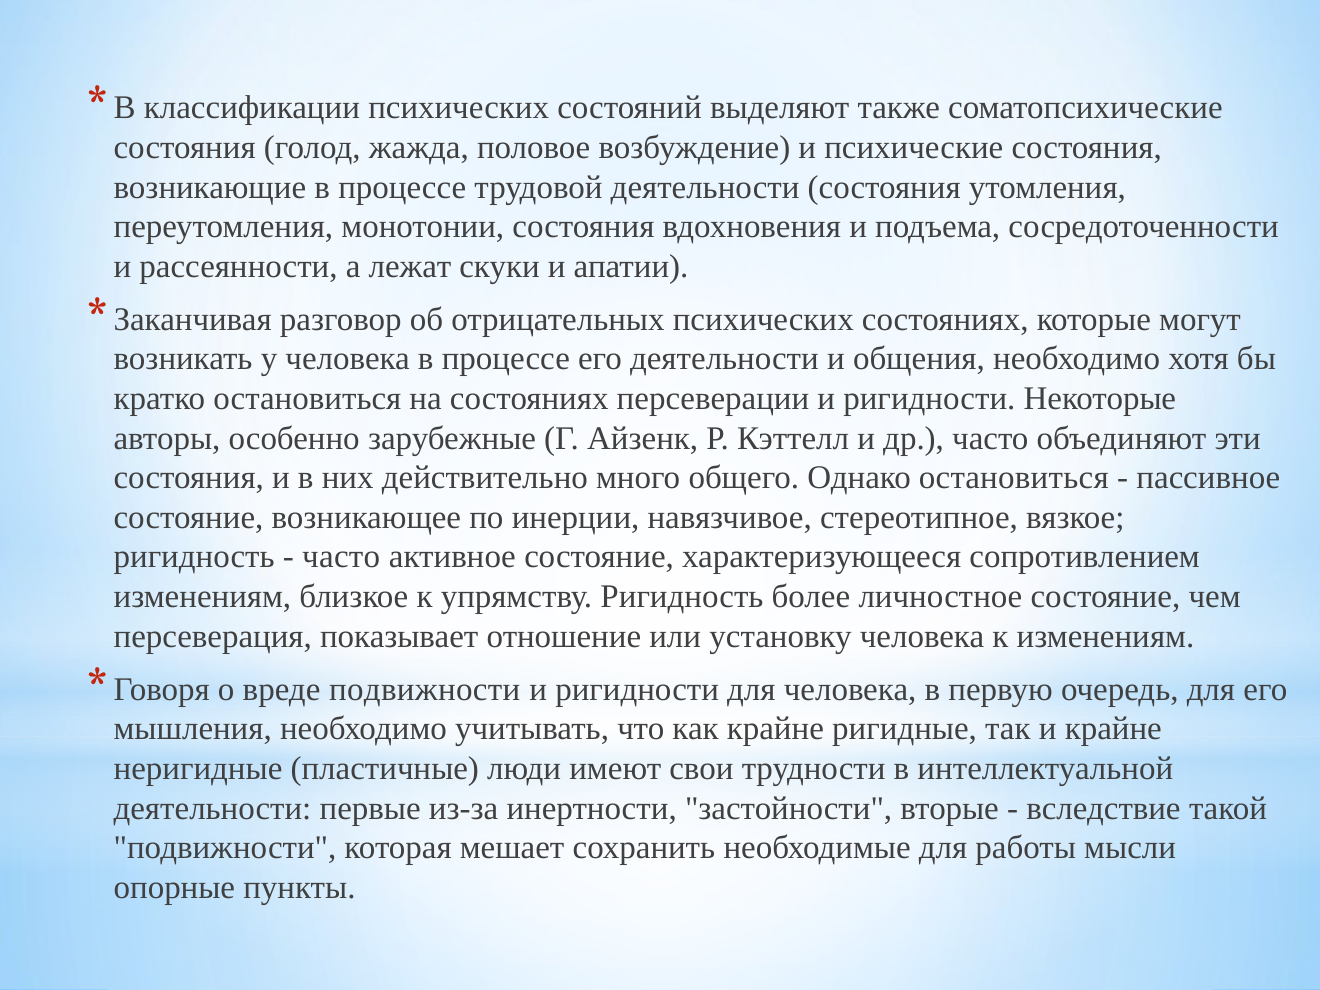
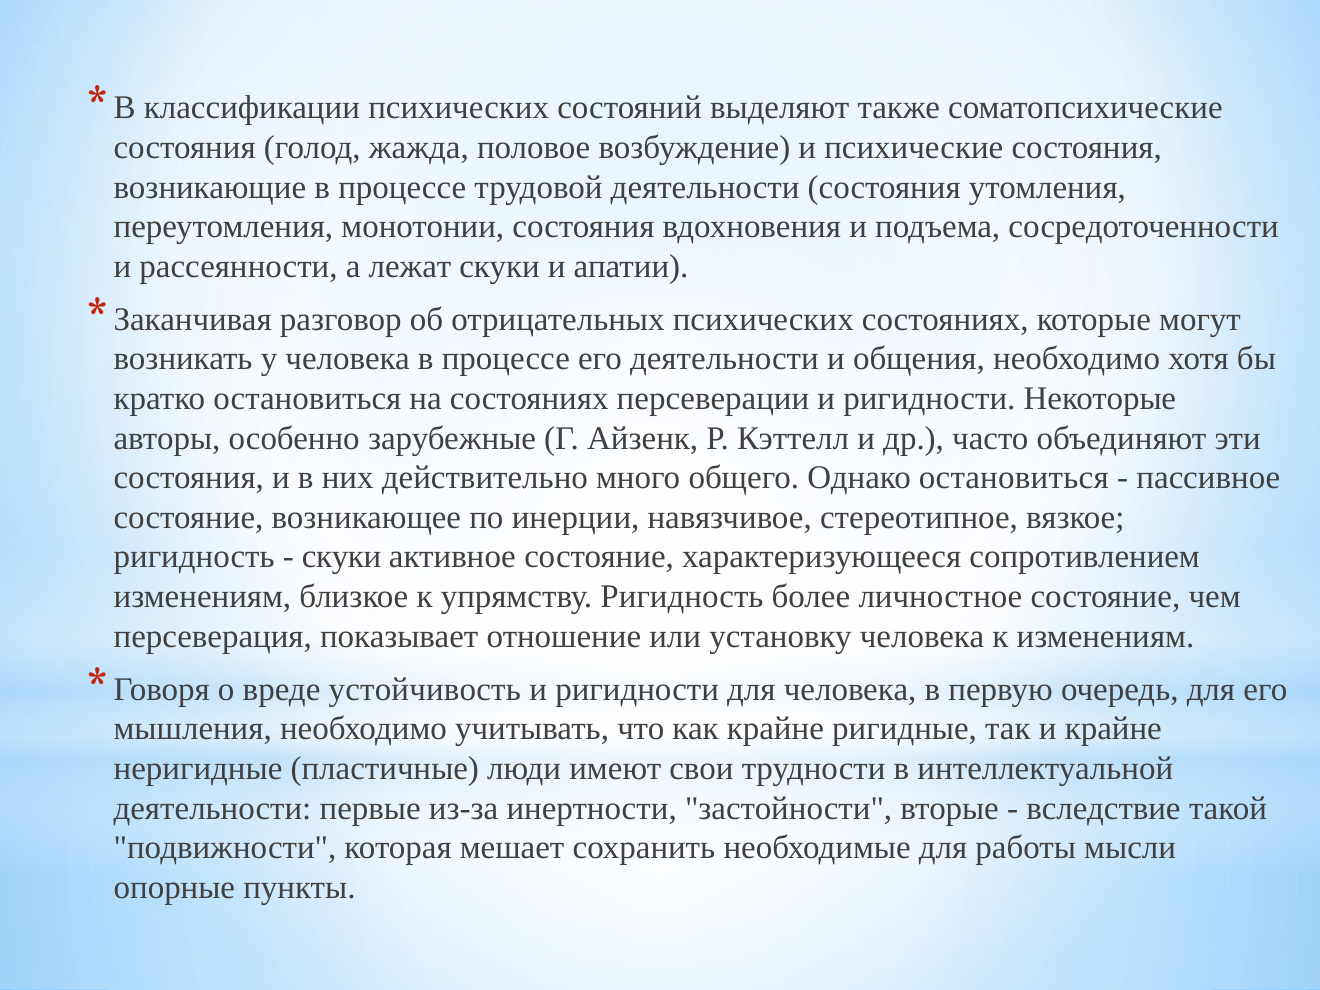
часто: часто -> скуки (342, 557)
вреде подвижности: подвижности -> устойчивость (425, 689)
